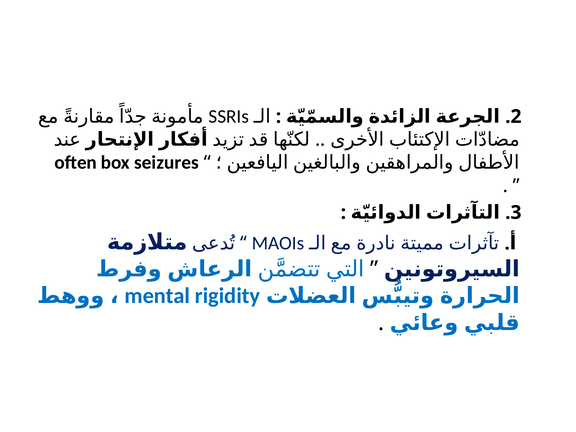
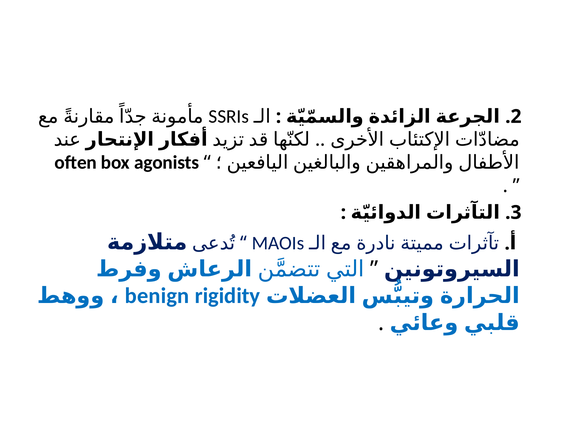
seizures: seizures -> agonists (167, 163)
mental: mental -> benign (157, 296)
